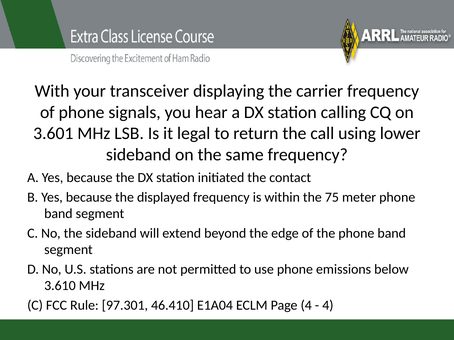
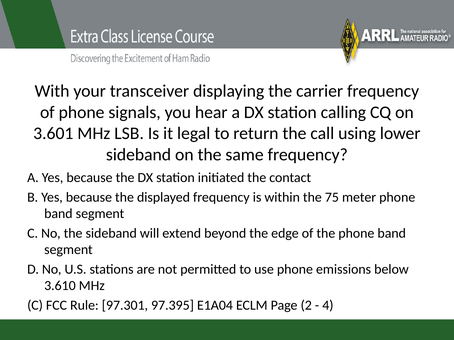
46.410: 46.410 -> 97.395 (173, 306)
Page 4: 4 -> 2 (306, 306)
